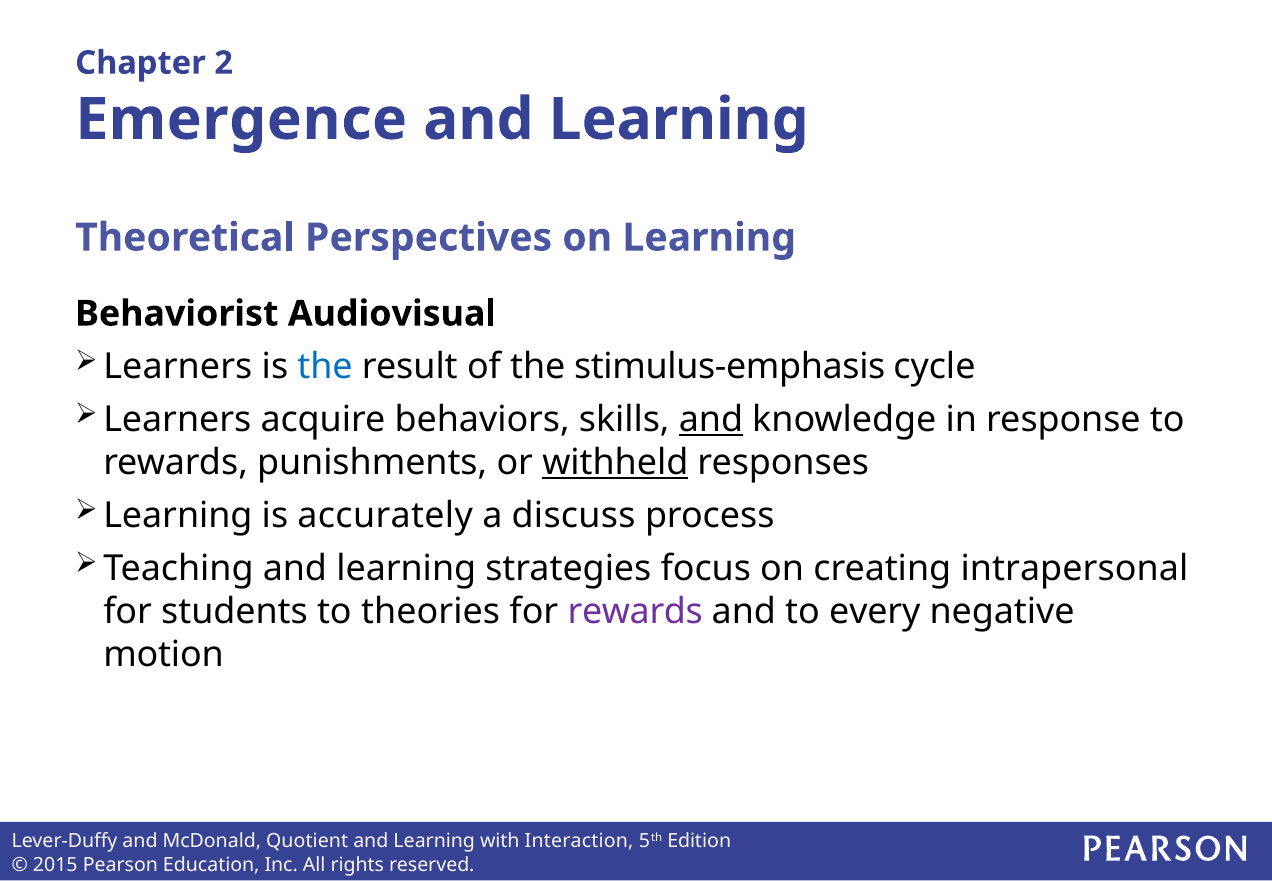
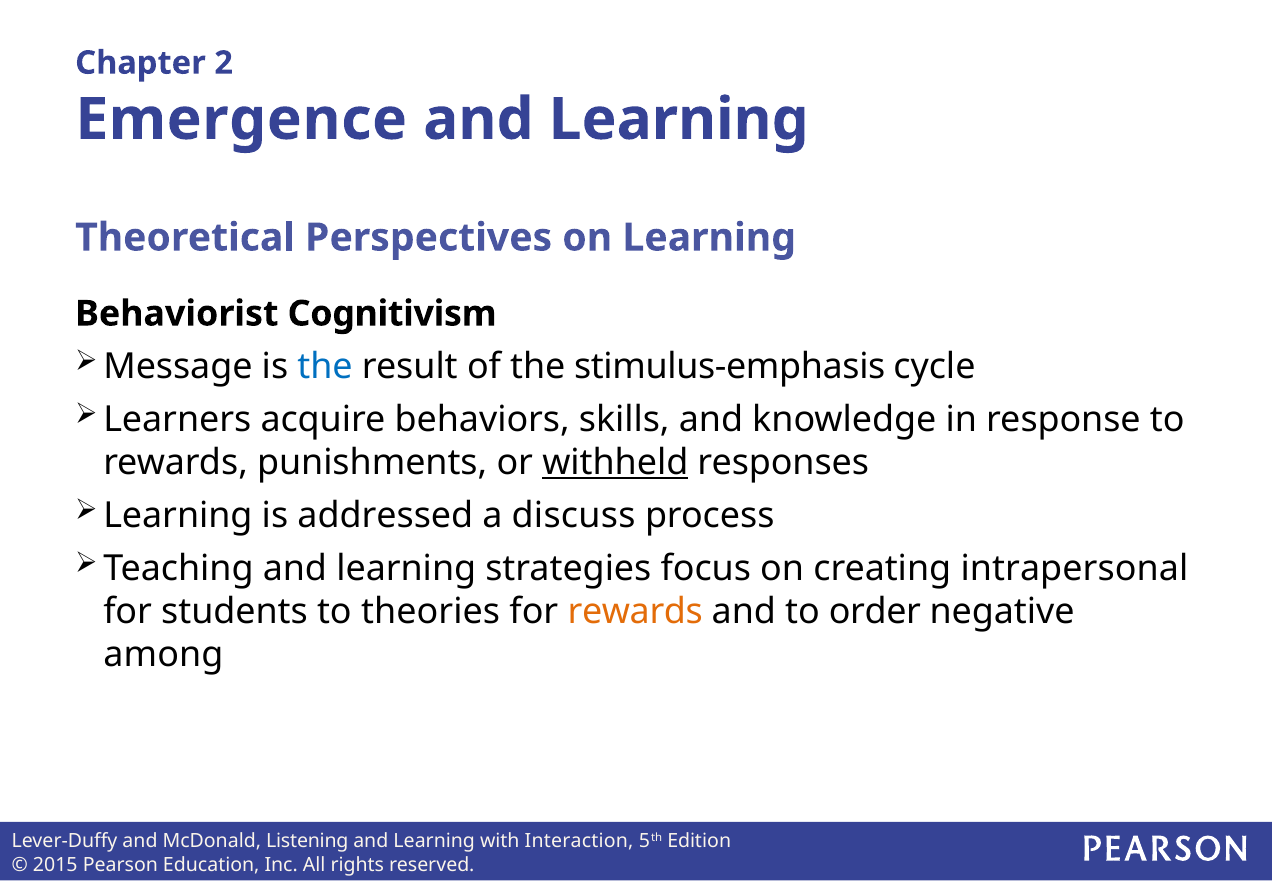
Audiovisual: Audiovisual -> Cognitivism (392, 314)
Learners: Learners -> Message (178, 366)
and underline: present -> none (711, 419)
accurately: accurately -> addressed (385, 515)
rewards colour: purple -> orange (635, 611)
every: every -> order (875, 611)
motion: motion -> among (163, 654)
Quotient: Quotient -> Listening (307, 841)
